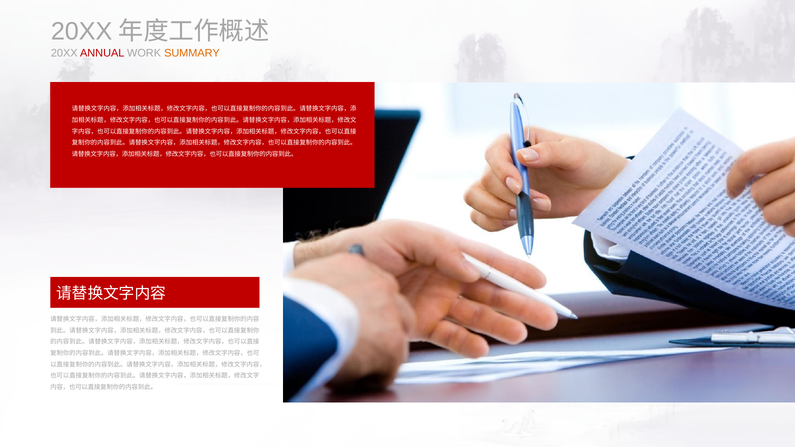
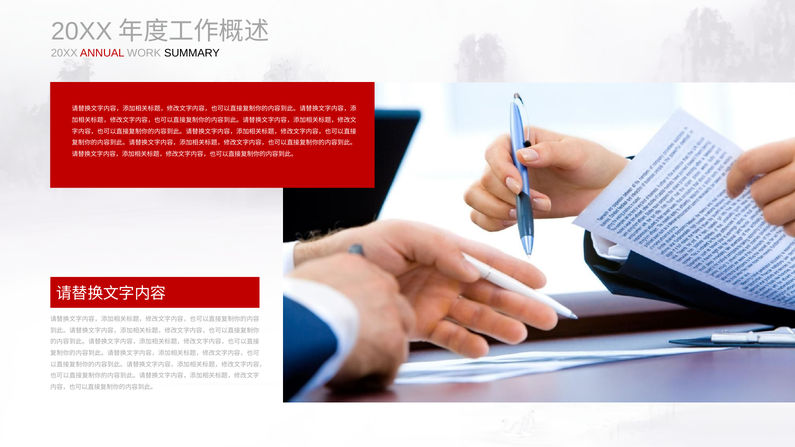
SUMMARY colour: orange -> black (192, 53)
